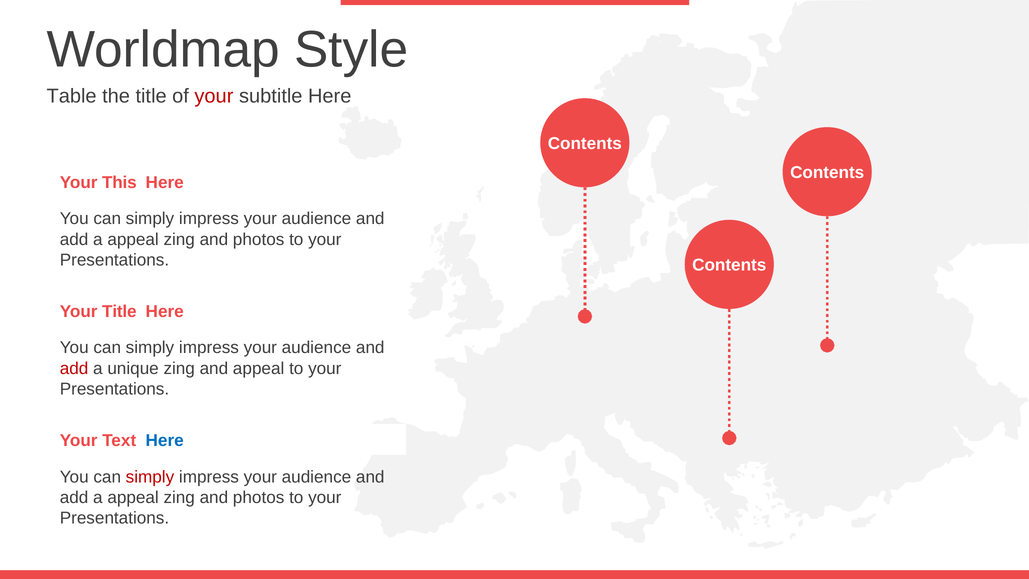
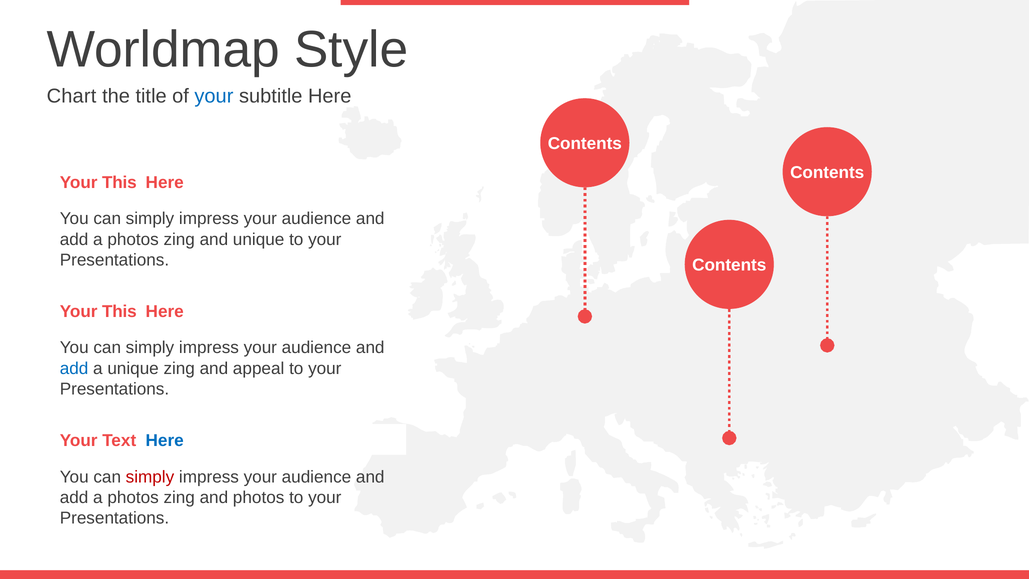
Table: Table -> Chart (71, 96)
your colour: red -> blue (214, 96)
appeal: appeal -> photos (133, 239)
photos: photos -> unique (259, 239)
Title: Title -> This (119, 311)
add colour: red -> blue (74, 368)
appeal: appeal -> photos (133, 497)
